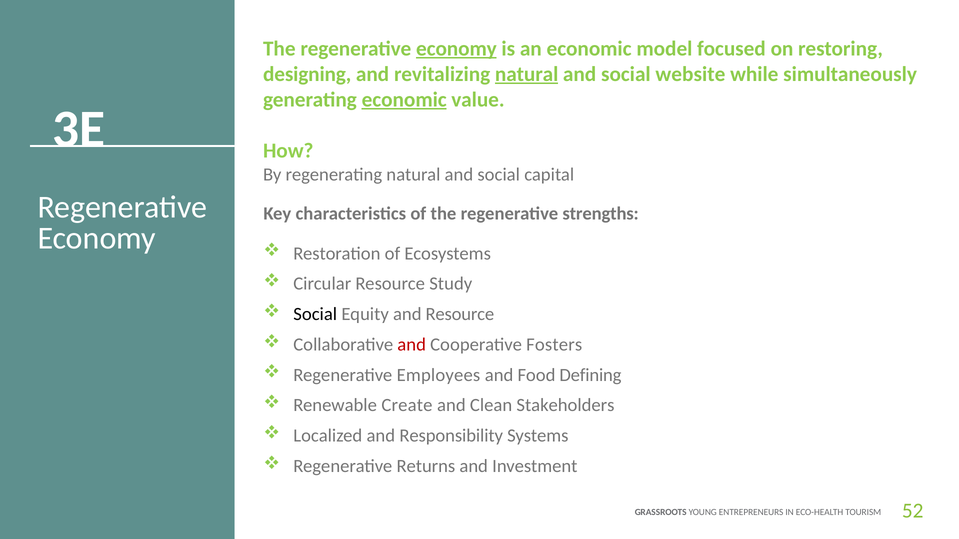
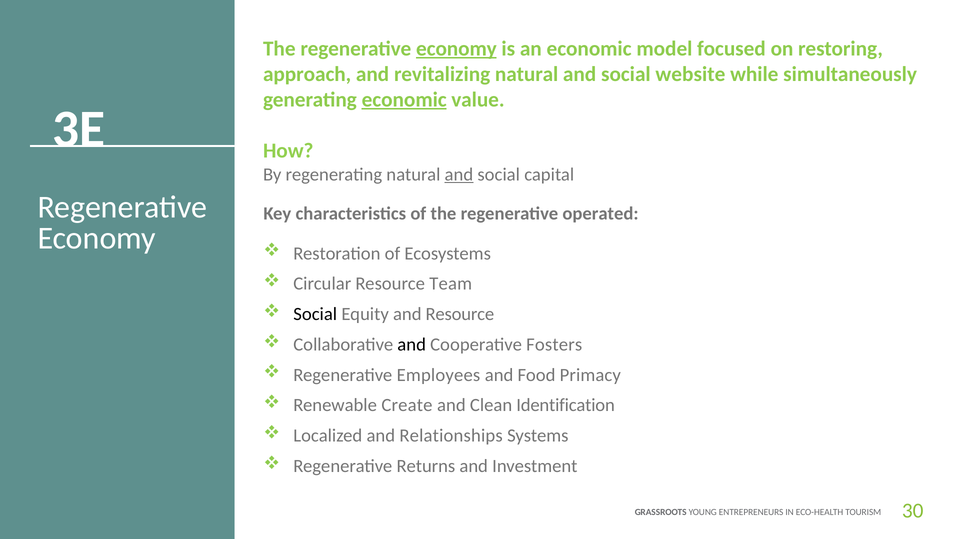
designing: designing -> approach (307, 74)
natural underline: present -> none (527, 74)
and underline: none -> present (459, 175)
strengths: strengths -> operated (600, 214)
Study: Study -> Team (451, 284)
and colour: red -> black (412, 345)
Defining: Defining -> Primacy (590, 375)
Stakeholders: Stakeholders -> Identification (566, 406)
Responsibility: Responsibility -> Relationships (451, 436)
52: 52 -> 30 (913, 511)
